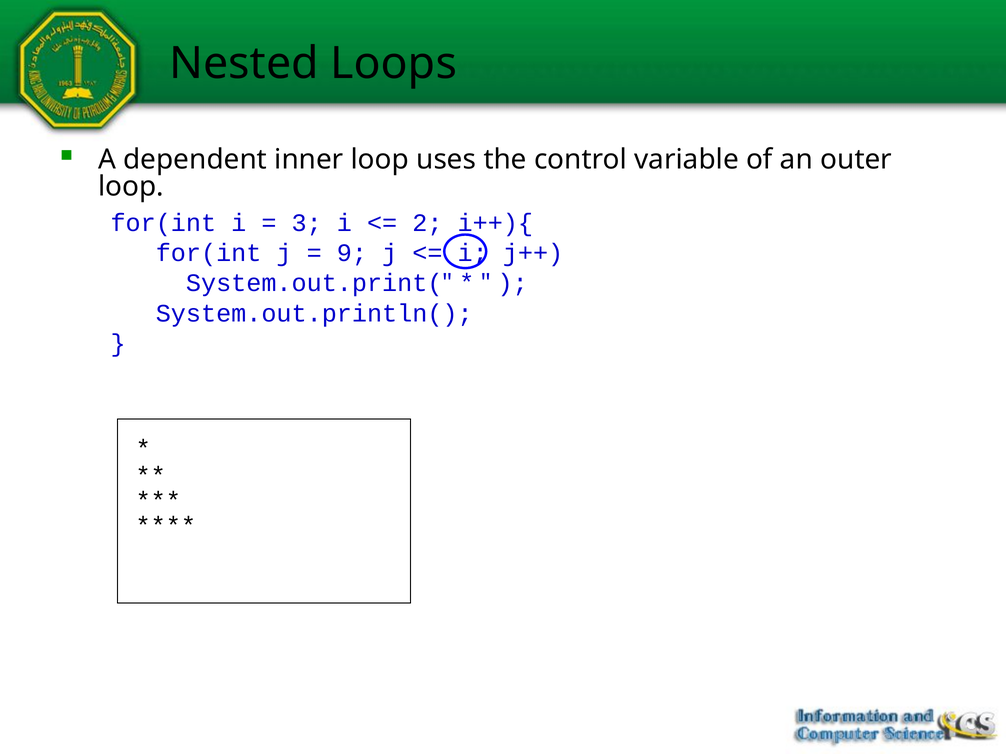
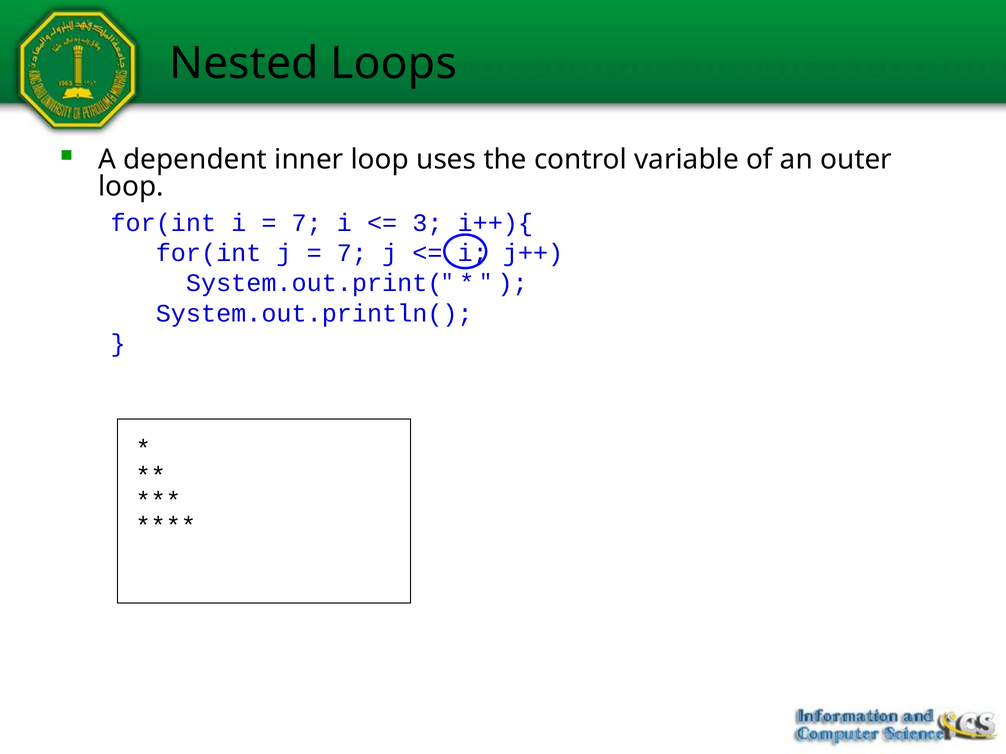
3: 3 -> 7 (307, 223)
2: 2 -> 3 (427, 223)
9: 9 -> 7 (352, 253)
